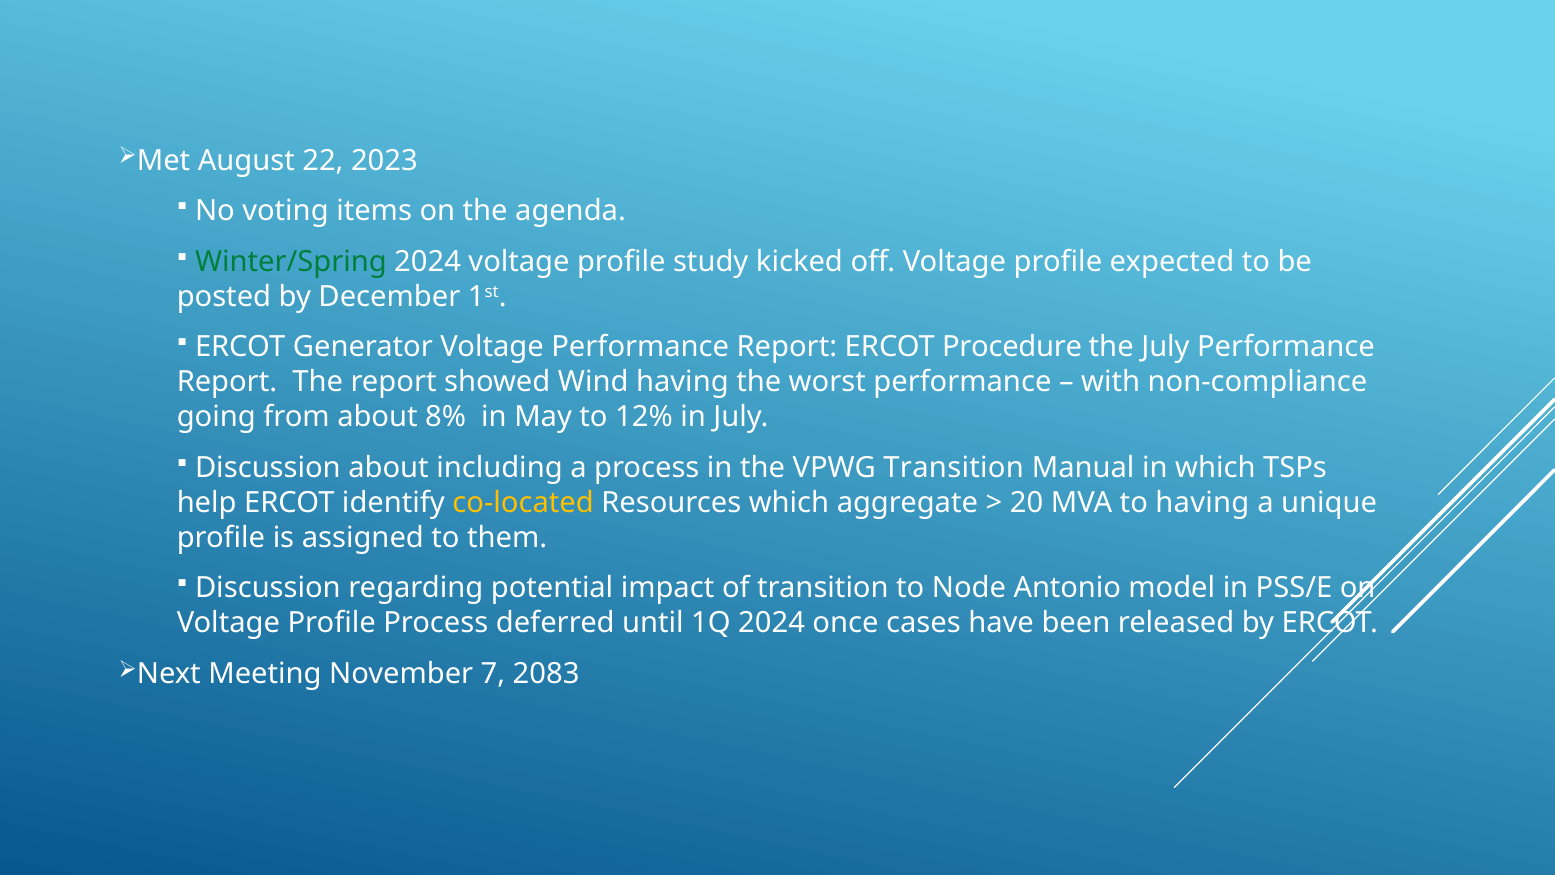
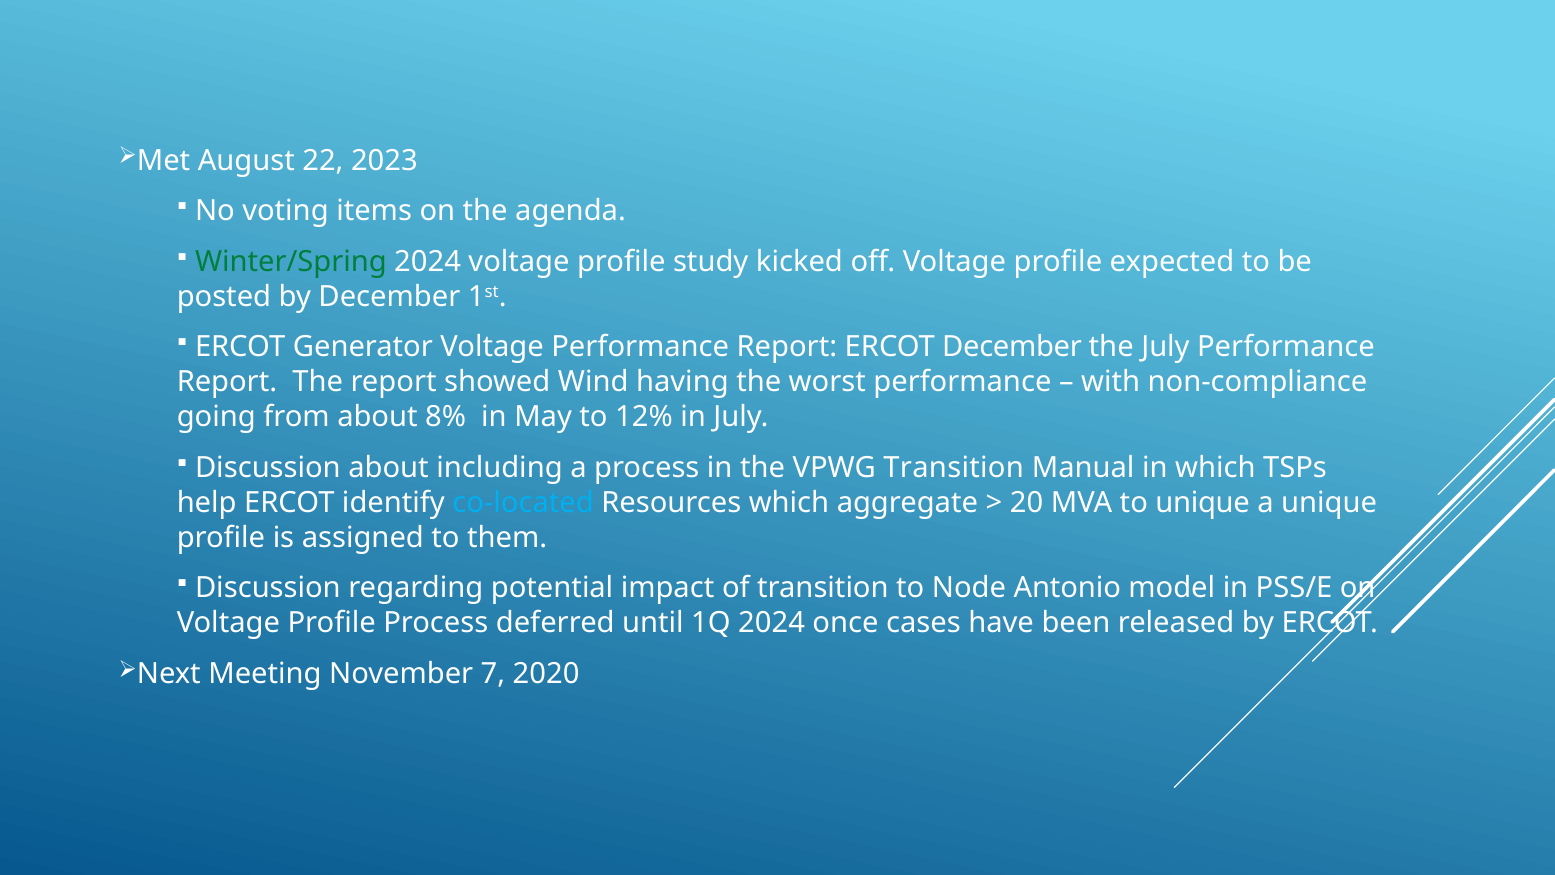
ERCOT Procedure: Procedure -> December (1012, 347)
co-located colour: yellow -> light blue (523, 503)
to having: having -> unique (1203, 503)
2083: 2083 -> 2020 (546, 674)
